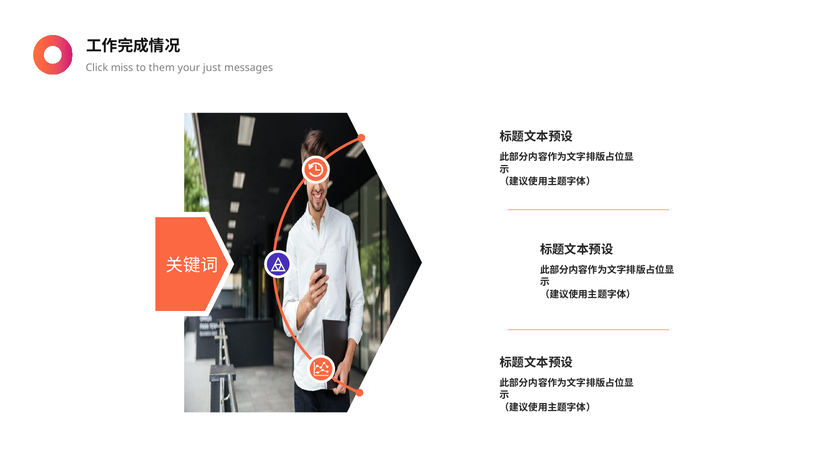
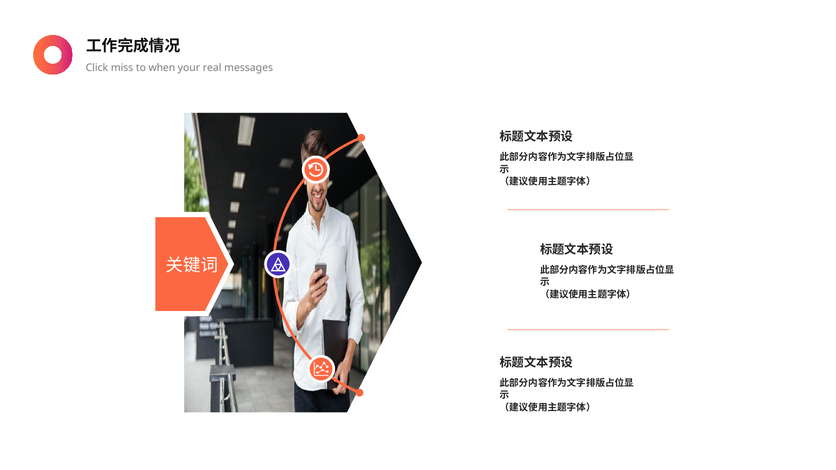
them: them -> when (162, 68)
just: just -> real (212, 68)
